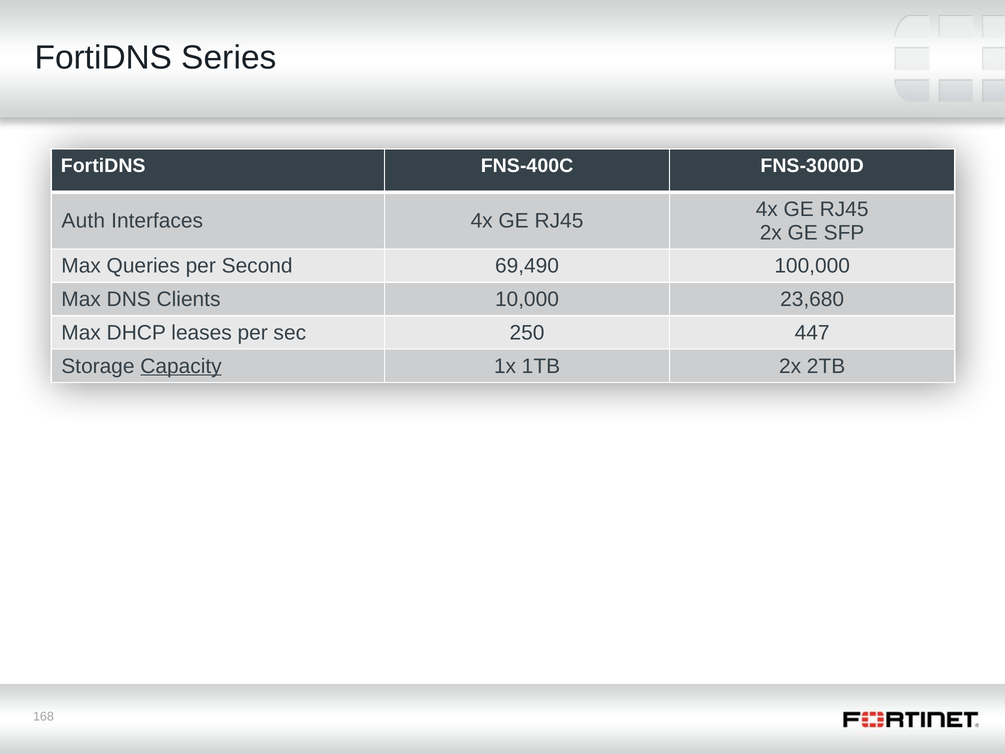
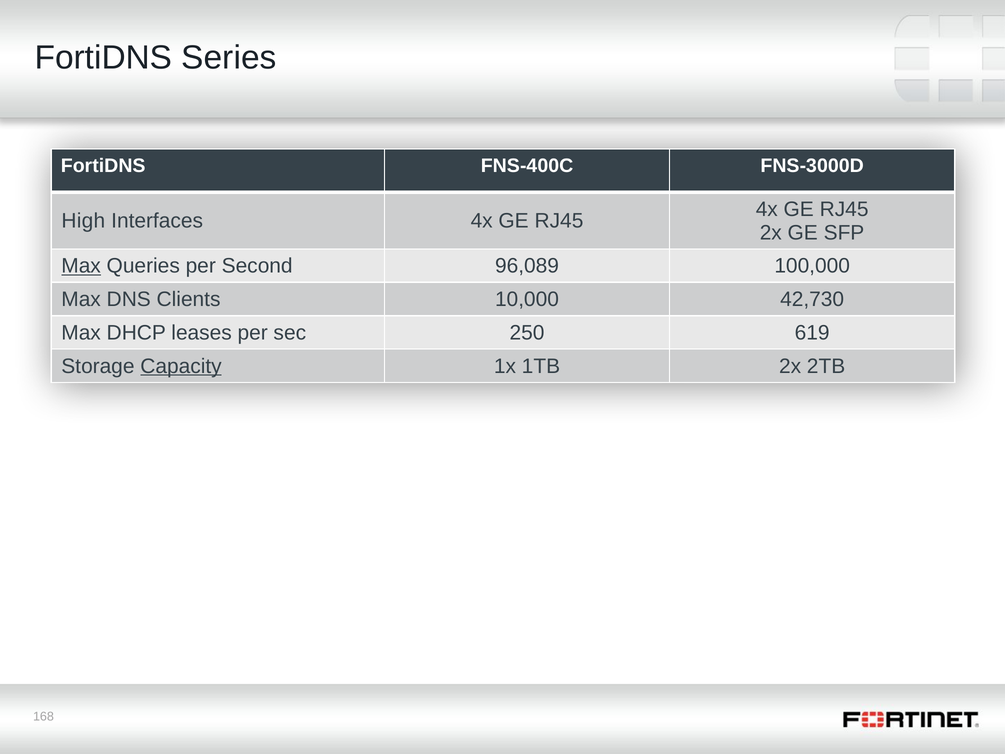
Auth: Auth -> High (83, 221)
Max underline: none -> present (81, 266)
69,490: 69,490 -> 96,089 (527, 266)
23,680: 23,680 -> 42,730 (812, 299)
447: 447 -> 619 (812, 333)
